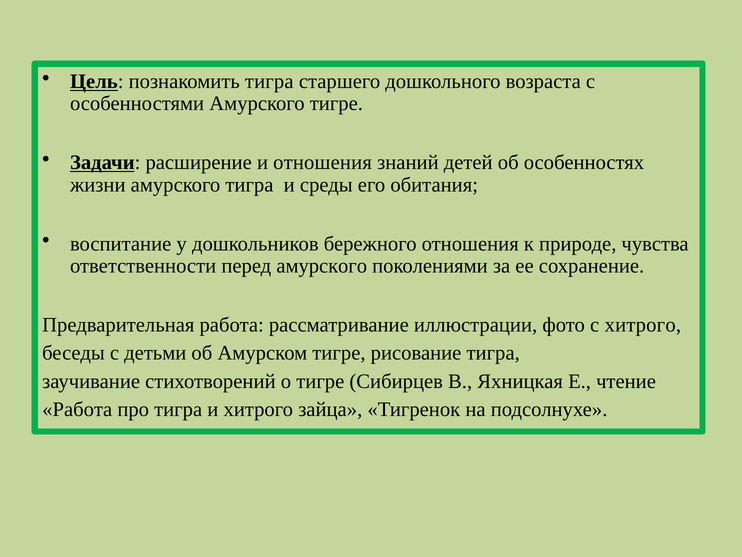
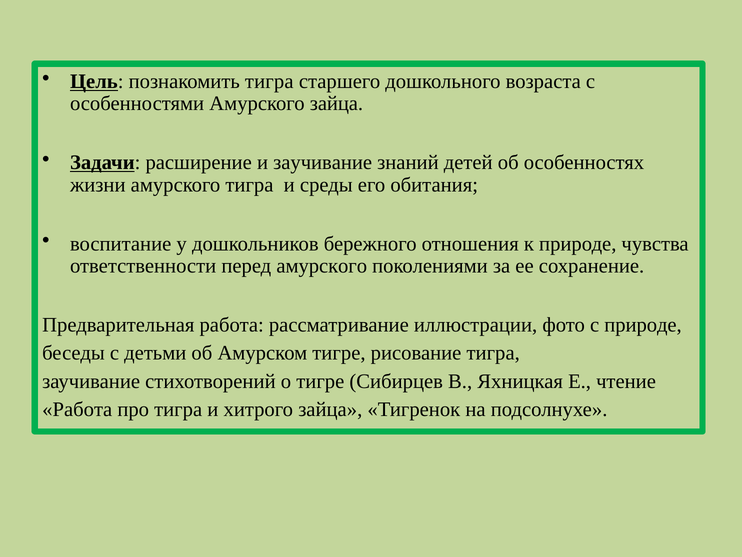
Амурского тигре: тигре -> зайца (336, 104)
и отношения: отношения -> заучивание (323, 162)
с хитрого: хитрого -> природе (643, 325)
